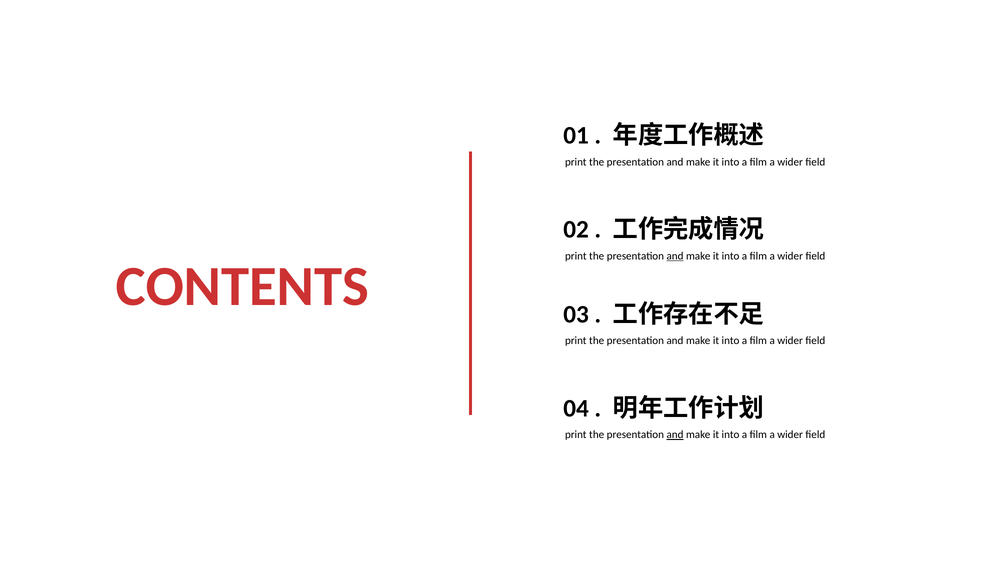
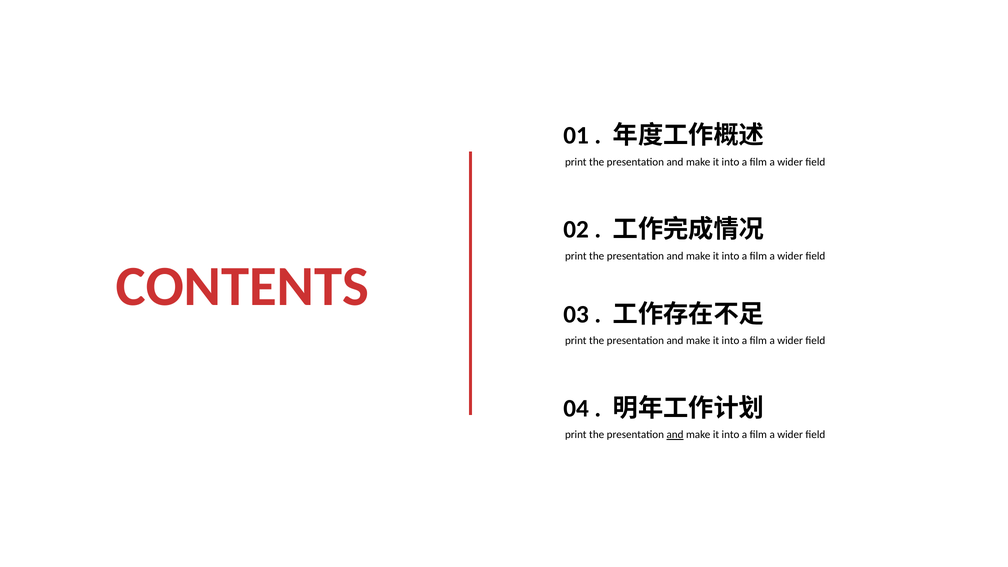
and underline: present -> none (675, 256)
